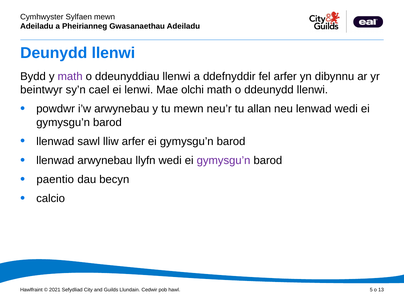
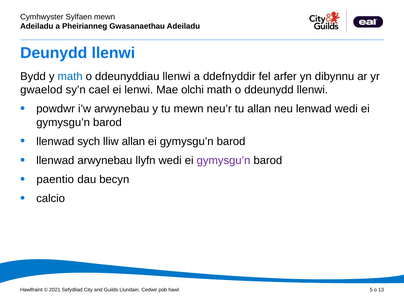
math colour: purple -> blue (70, 76)
beintwyr: beintwyr -> gwaelod (41, 90)
sawl: sawl -> sych (89, 141)
lliw arfer: arfer -> allan (133, 141)
